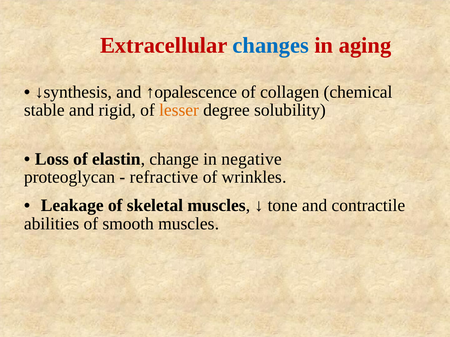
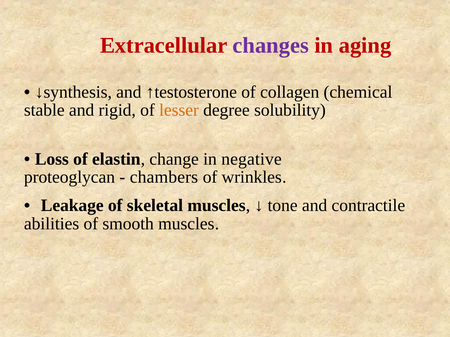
changes colour: blue -> purple (271, 45)
↑opalescence: ↑opalescence -> ↑testosterone (191, 92)
refractive: refractive -> chambers (164, 177)
